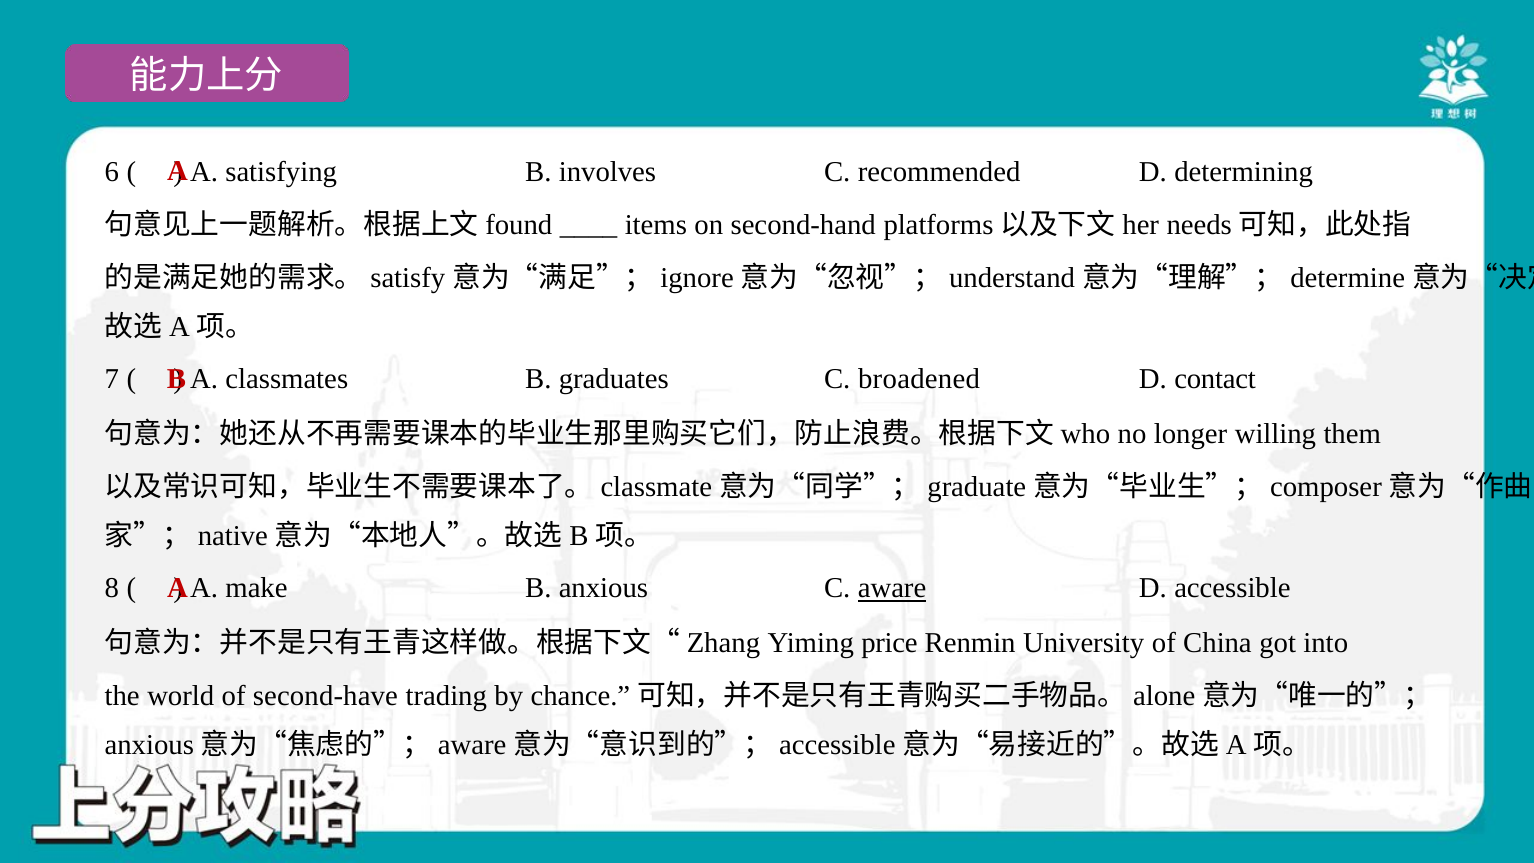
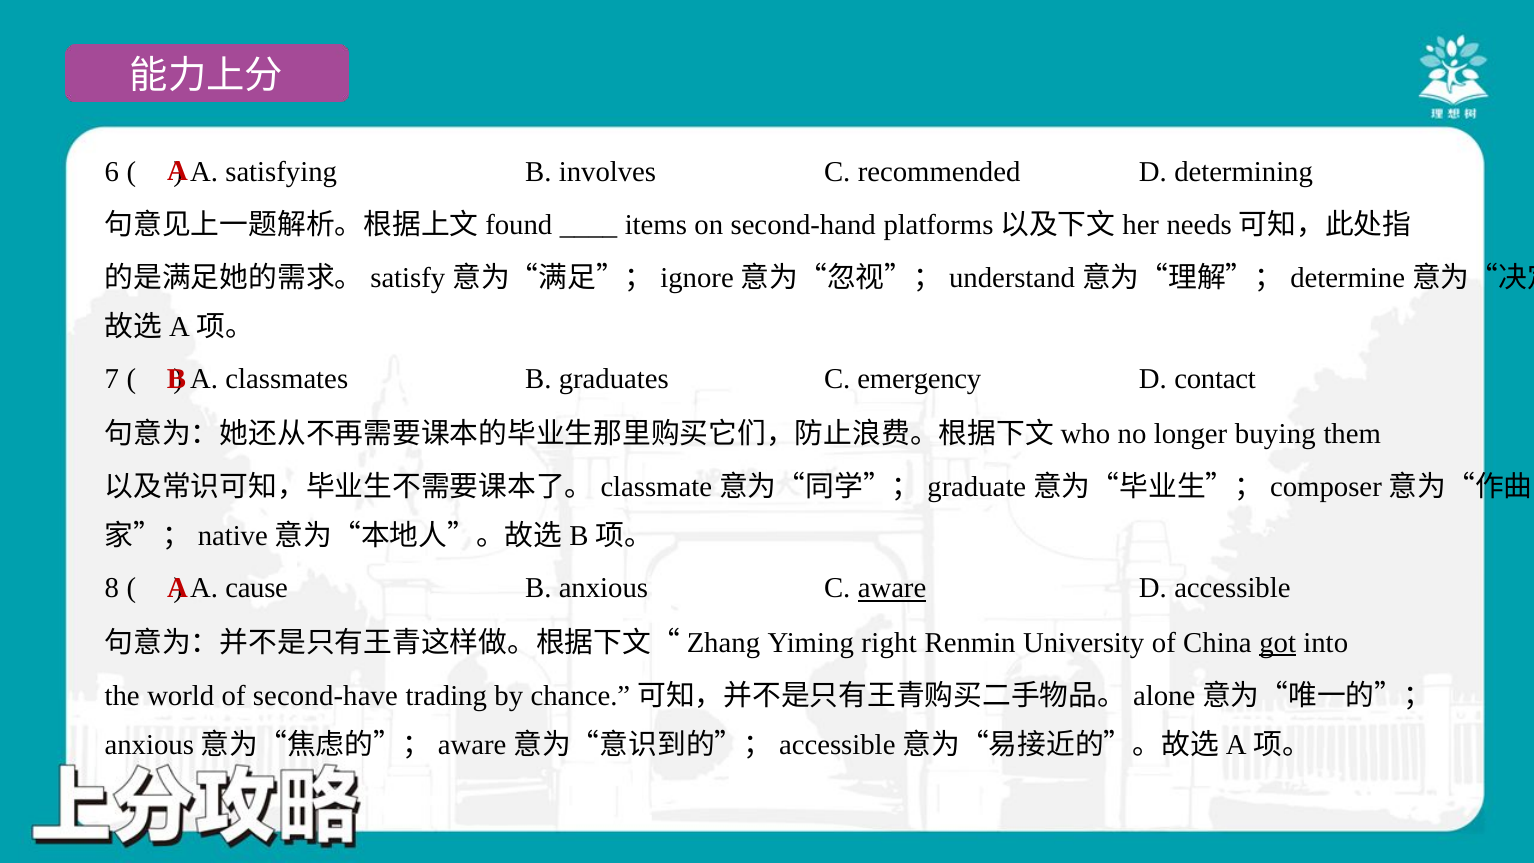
broadened: broadened -> emergency (919, 379)
willing: willing -> buying (1275, 434)
make: make -> cause (257, 588)
price: price -> right (889, 643)
got underline: none -> present (1278, 643)
